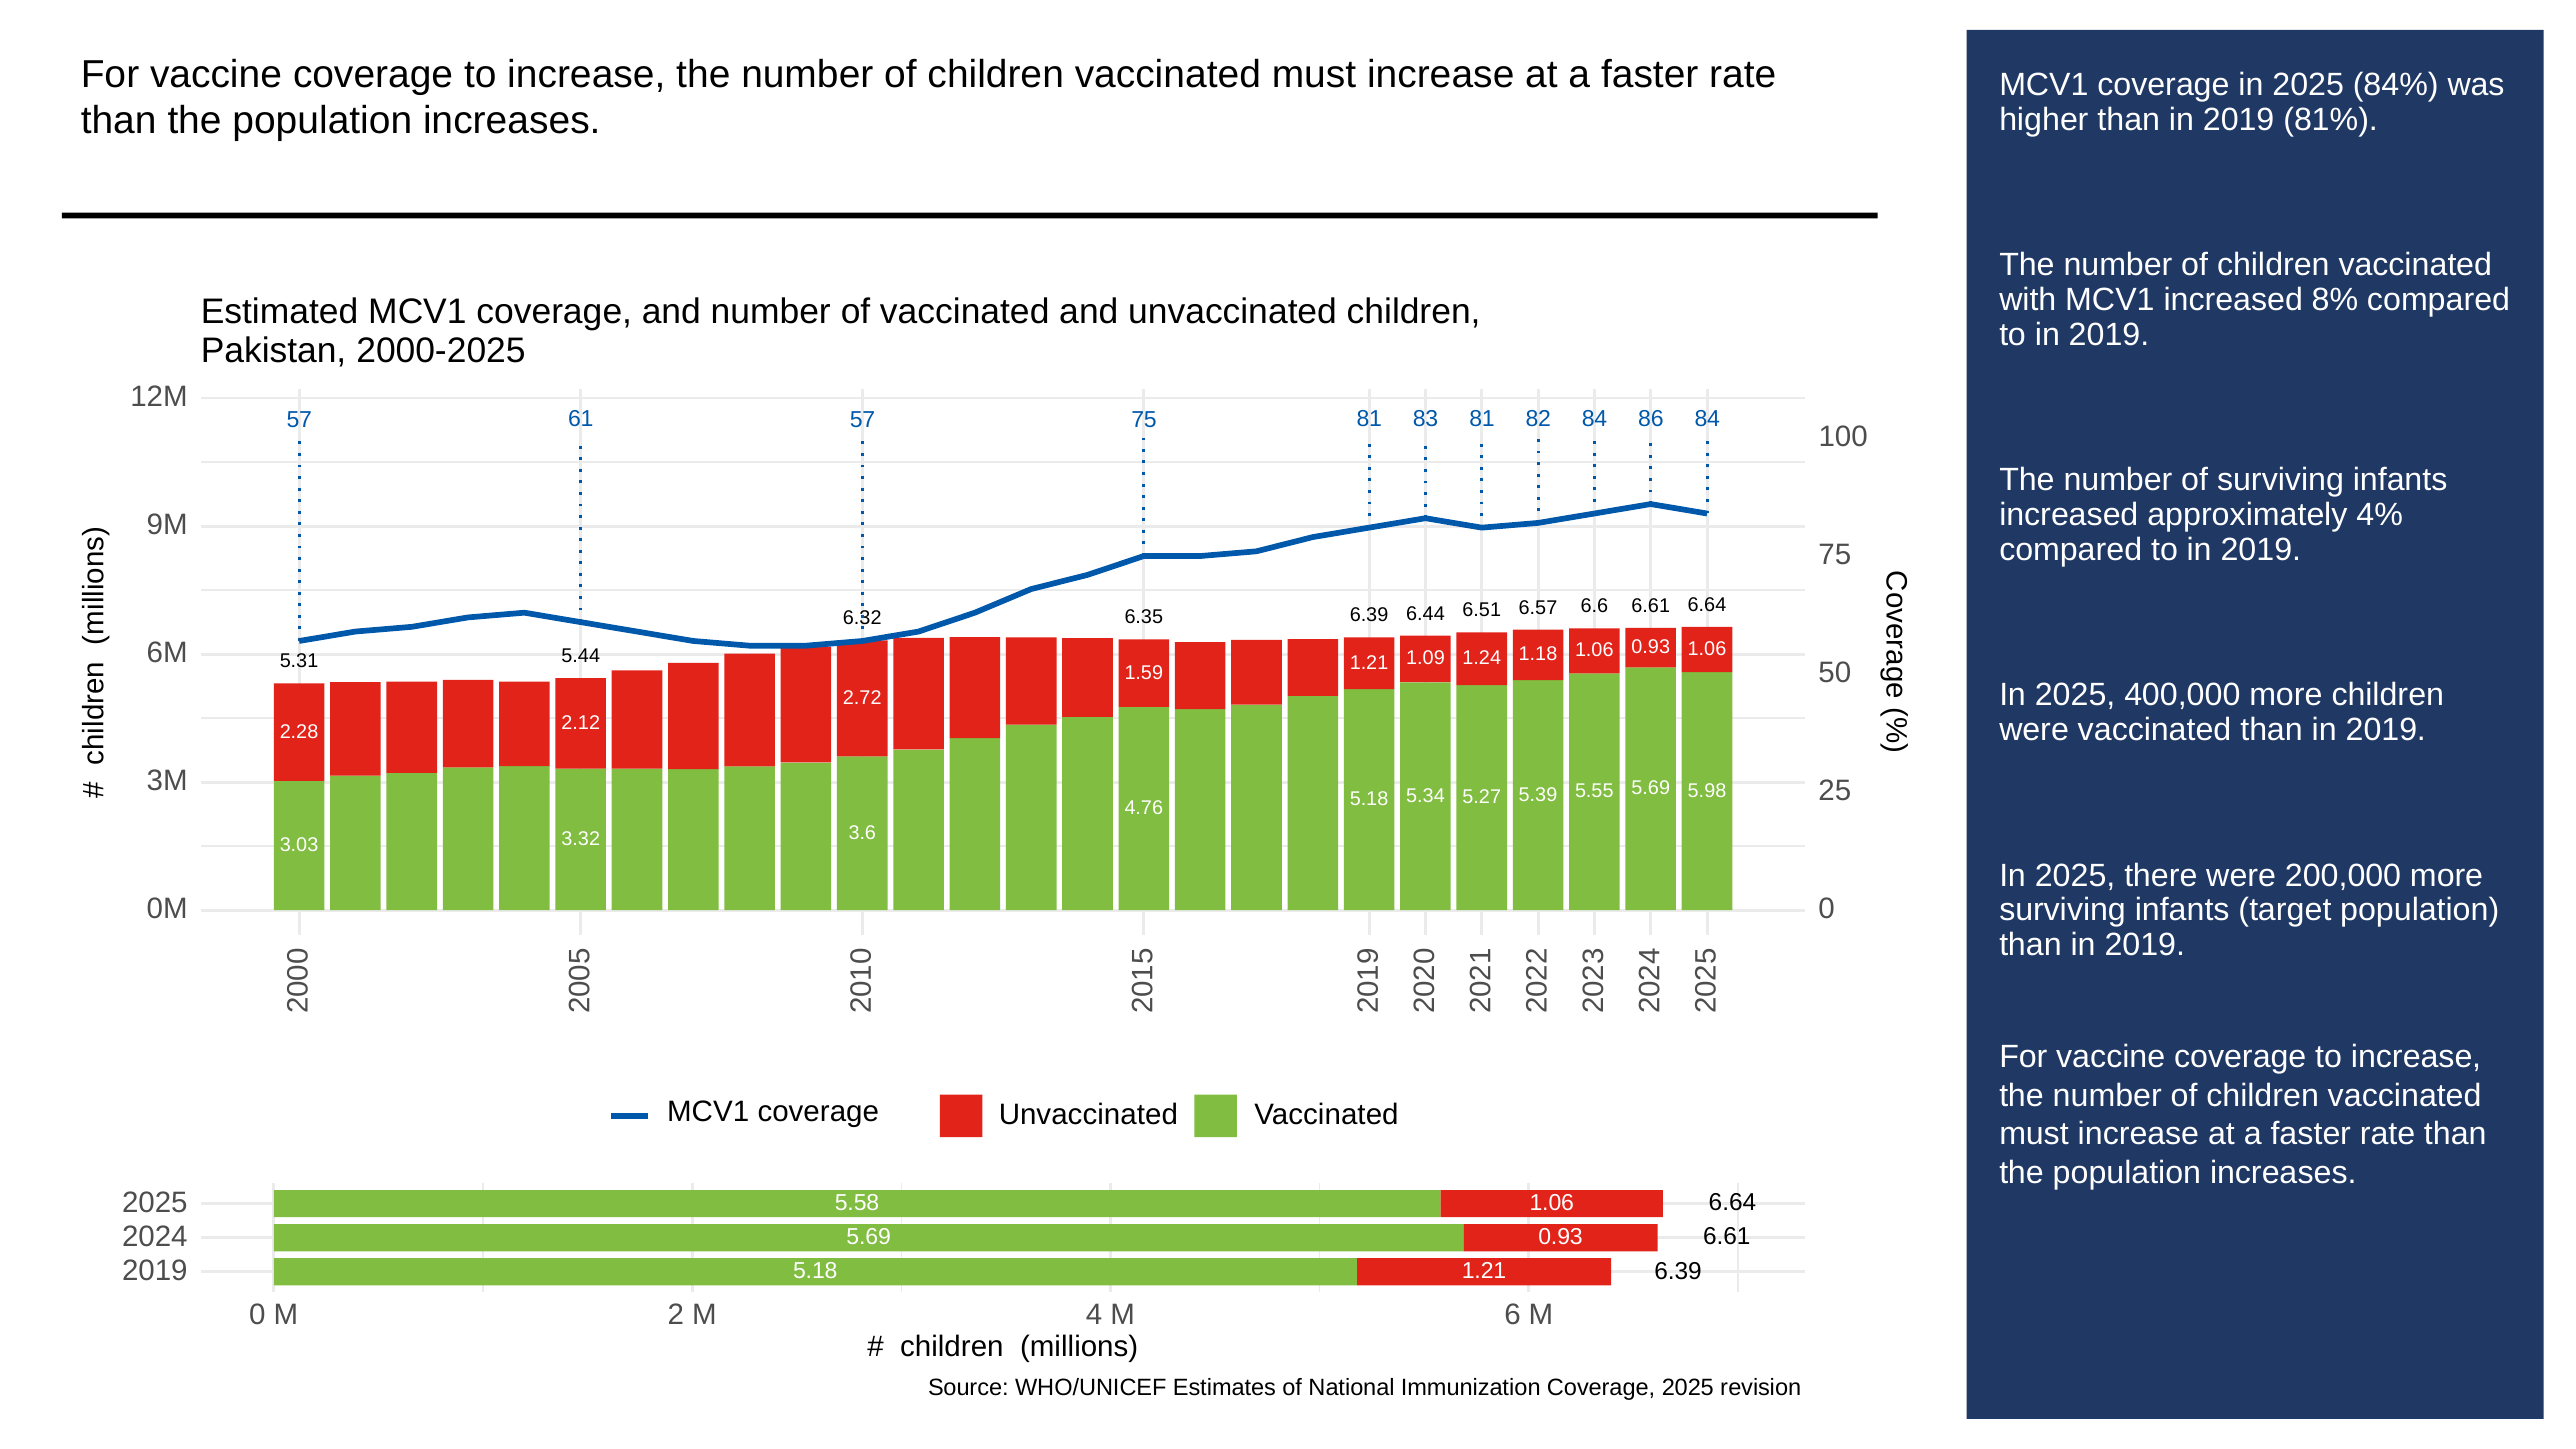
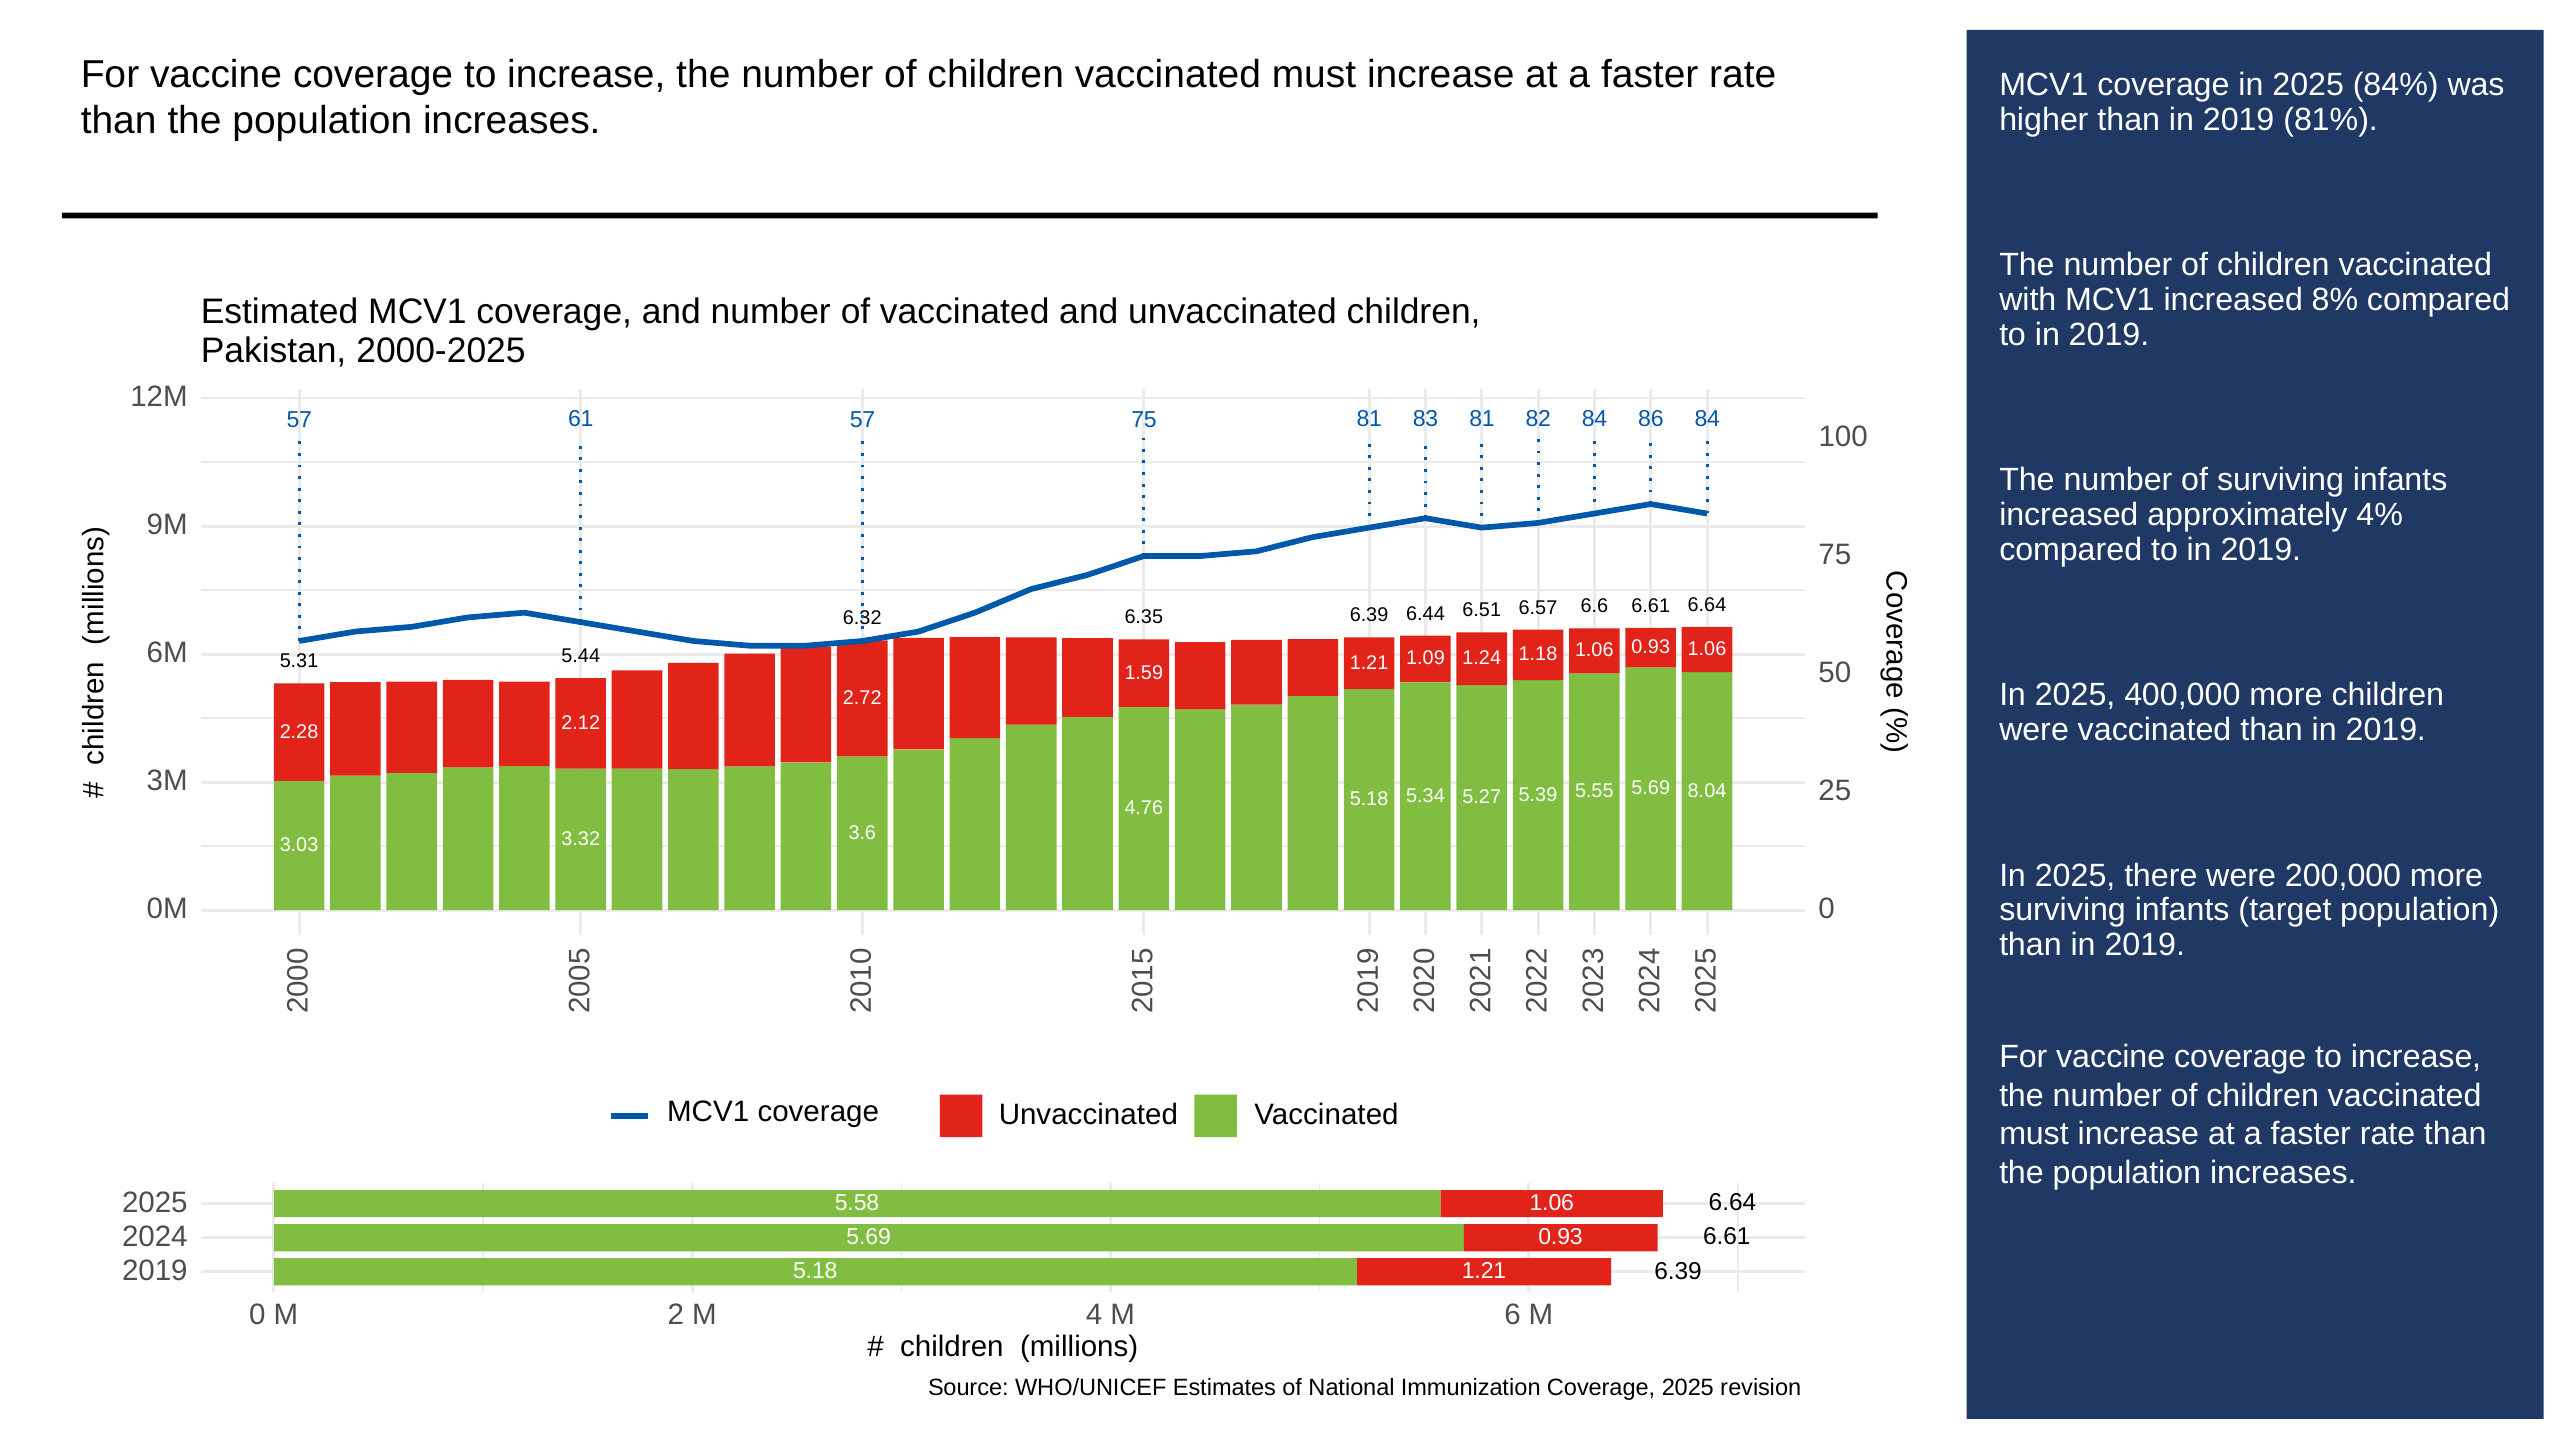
5.98: 5.98 -> 8.04 (1707, 791)
